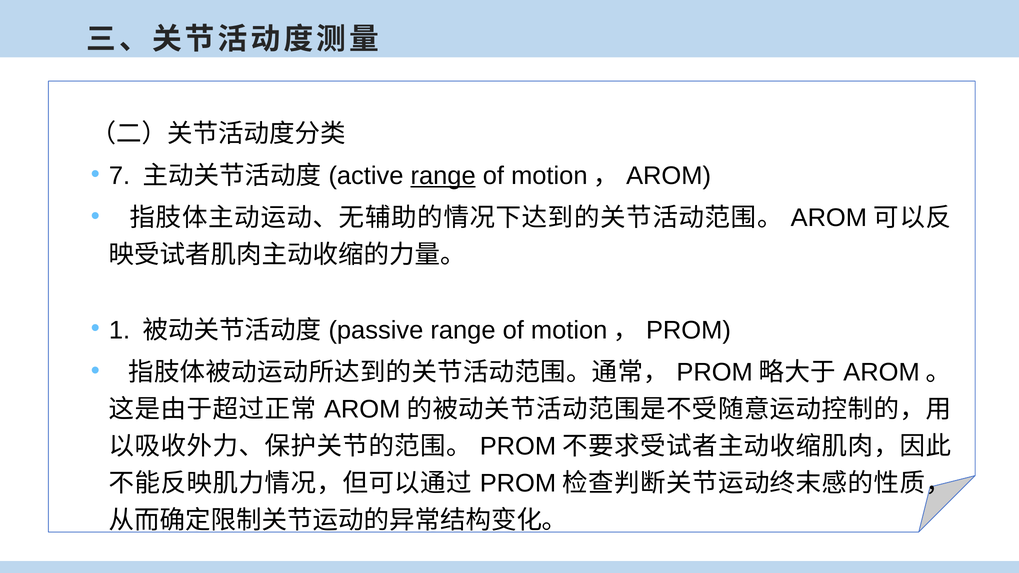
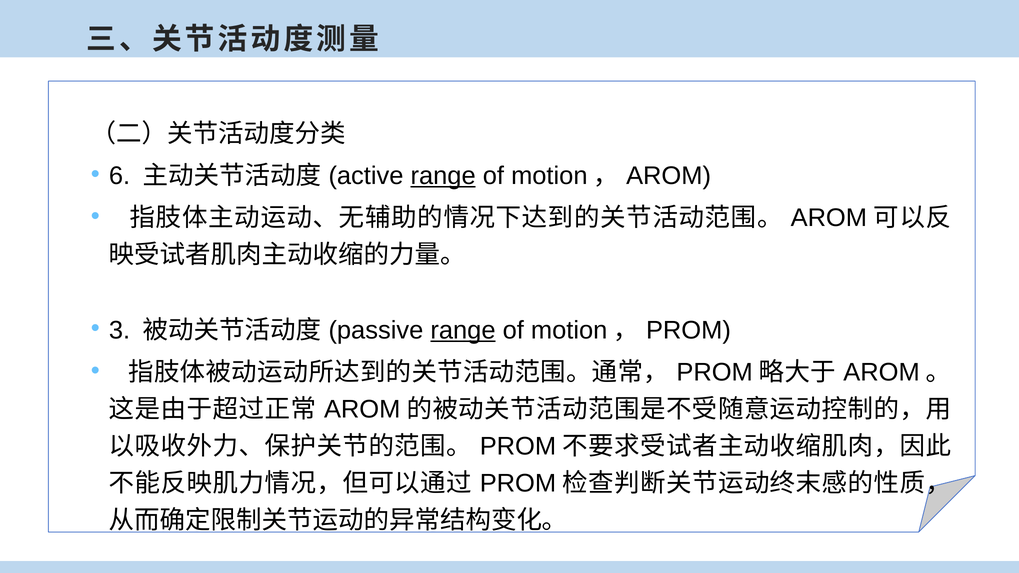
7: 7 -> 6 (120, 176)
1: 1 -> 3 (120, 330)
range underline: none -> present (463, 330)
